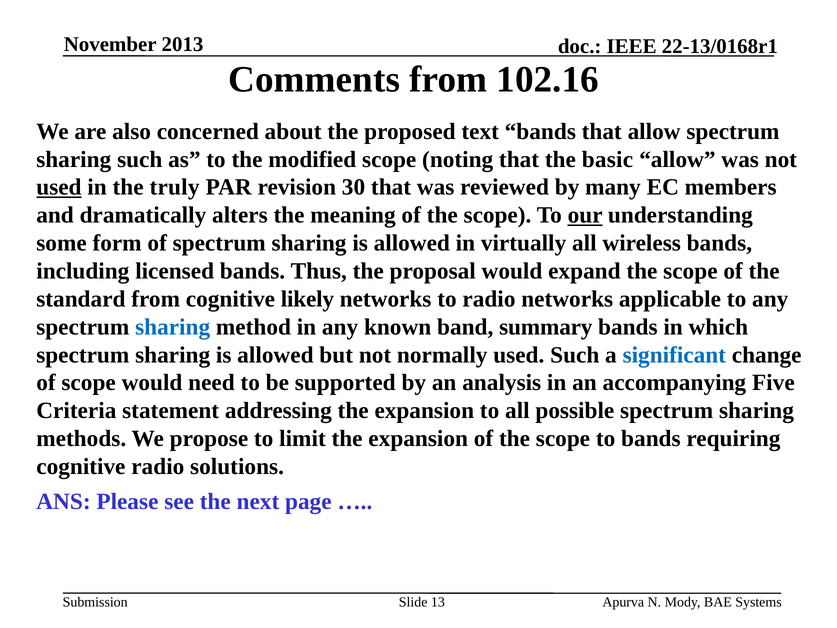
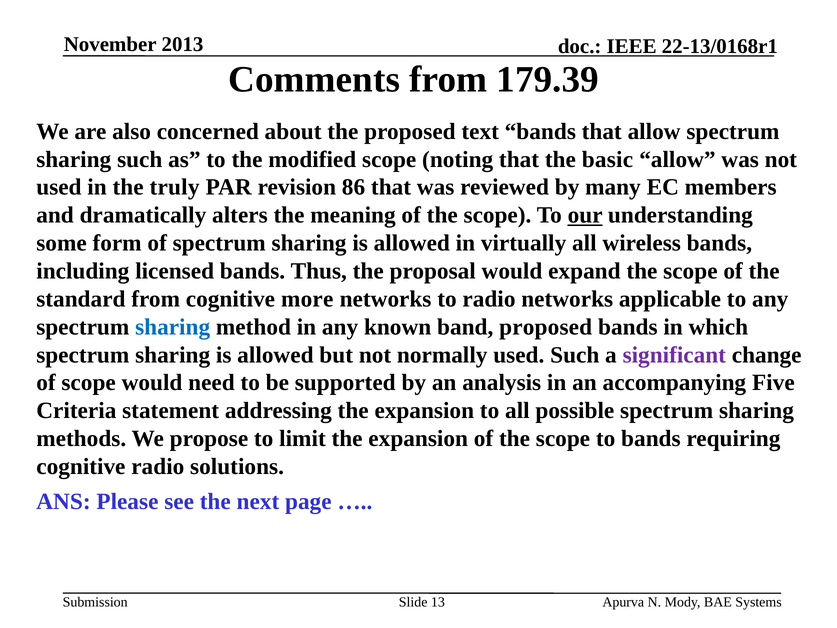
102.16: 102.16 -> 179.39 (548, 79)
used underline: present -> none (59, 187)
30: 30 -> 86 (353, 187)
likely: likely -> more (307, 299)
band summary: summary -> proposed (546, 327)
significant colour: blue -> purple (674, 355)
